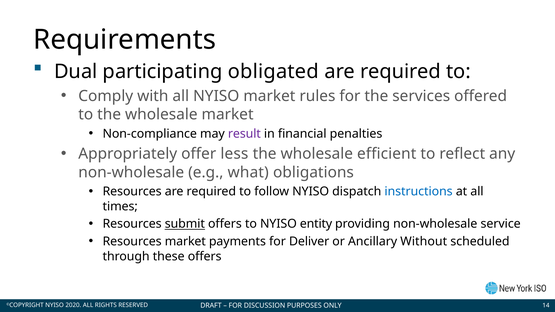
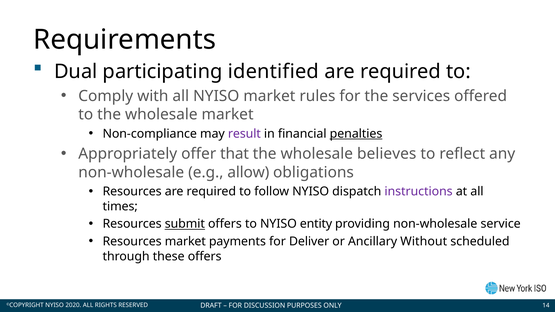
obligated: obligated -> identified (273, 72)
penalties underline: none -> present (356, 134)
less: less -> that (235, 154)
efficient: efficient -> believes (387, 154)
what: what -> allow (248, 173)
instructions colour: blue -> purple (419, 192)
